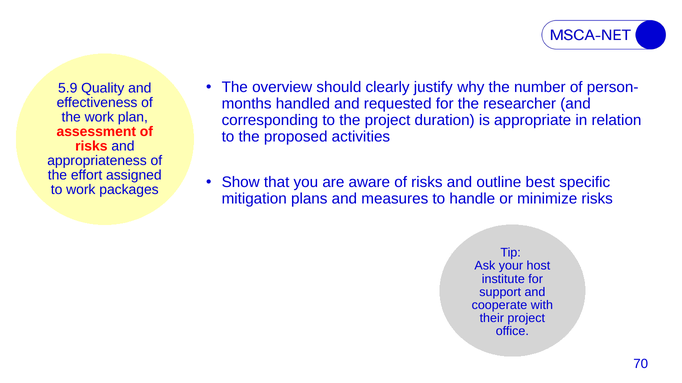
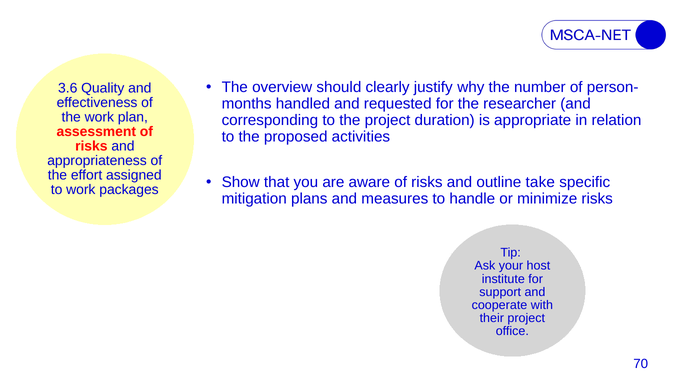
5.9: 5.9 -> 3.6 (68, 88)
best: best -> take (540, 182)
